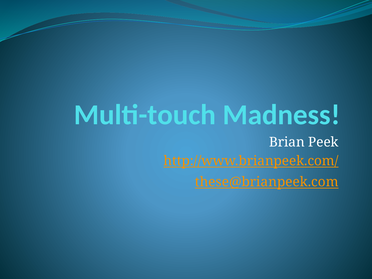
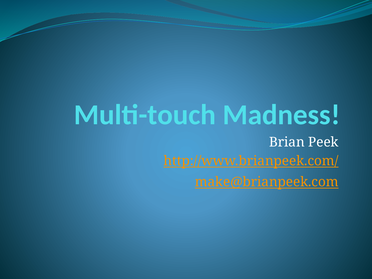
these@brianpeek.com: these@brianpeek.com -> make@brianpeek.com (267, 182)
